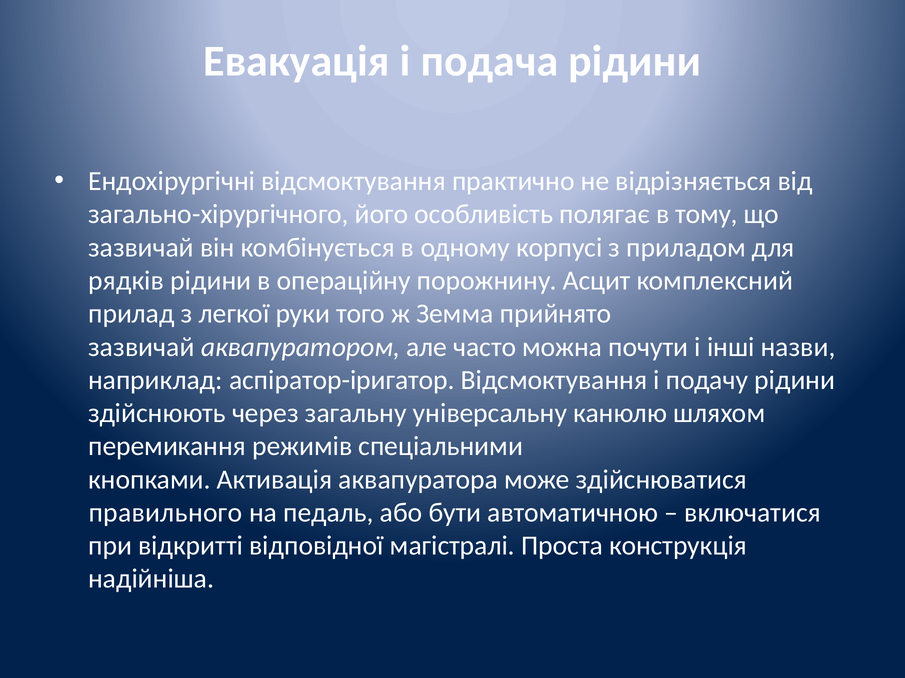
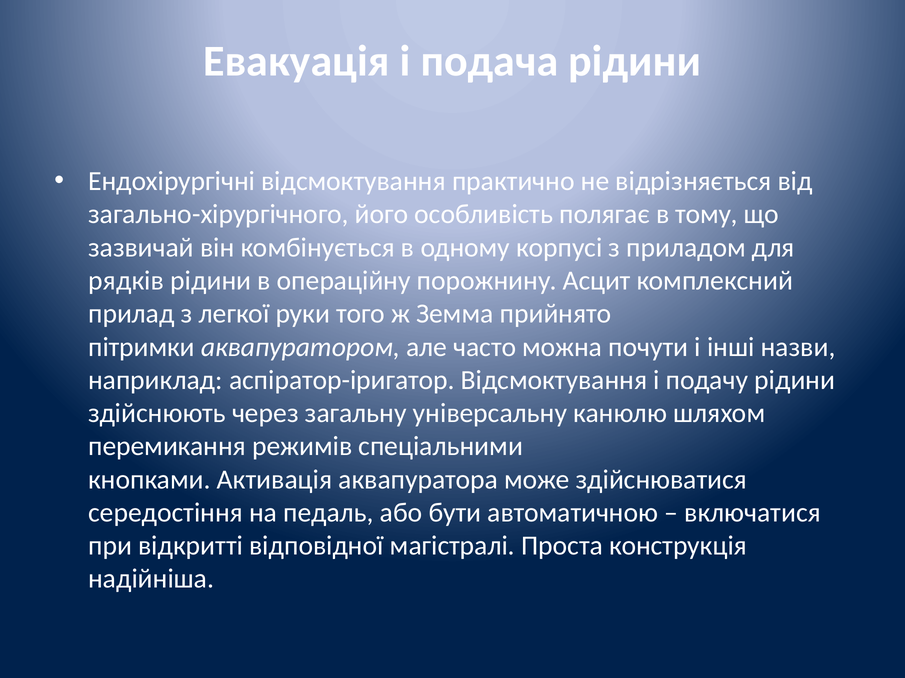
зазвичай: зазвичай -> пітримки (142, 347)
правильного: правильного -> середостіння (166, 513)
